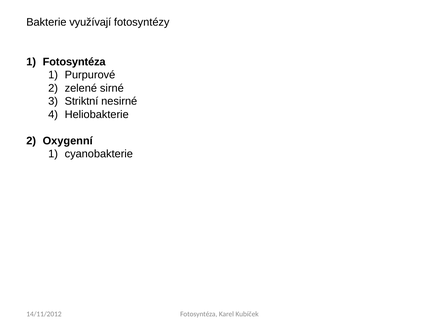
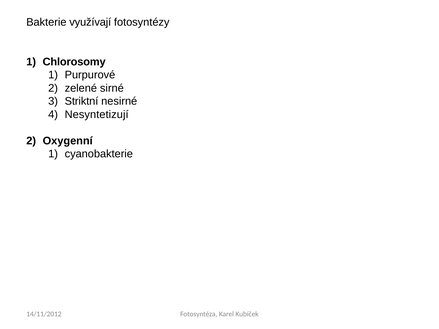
Fotosyntéza: Fotosyntéza -> Chlorosomy (74, 62)
Heliobakterie: Heliobakterie -> Nesyntetizují (97, 114)
